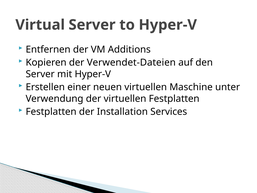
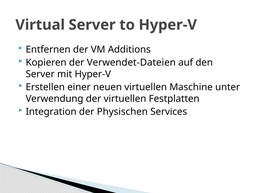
Festplatten: Festplatten -> Integration (51, 112)
Installation: Installation -> Physischen (122, 112)
